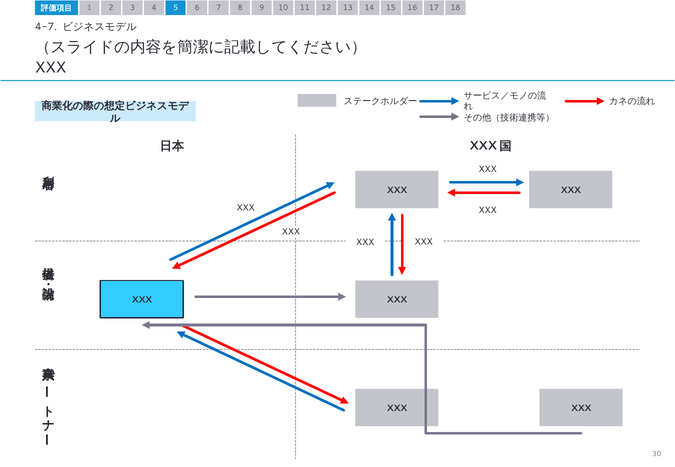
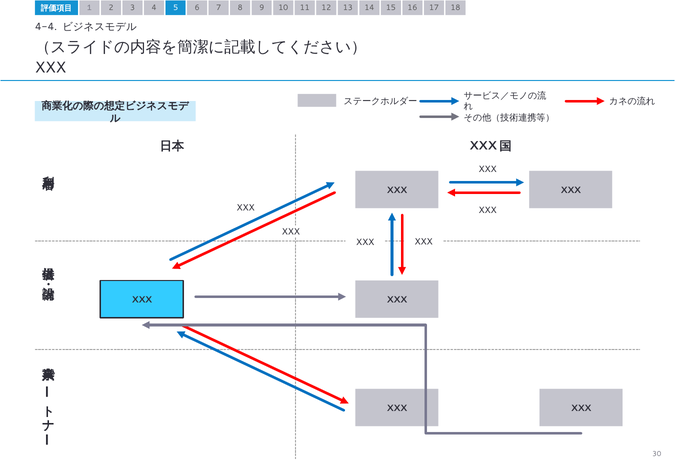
4-7: 4-7 -> 4-4 (46, 27)
